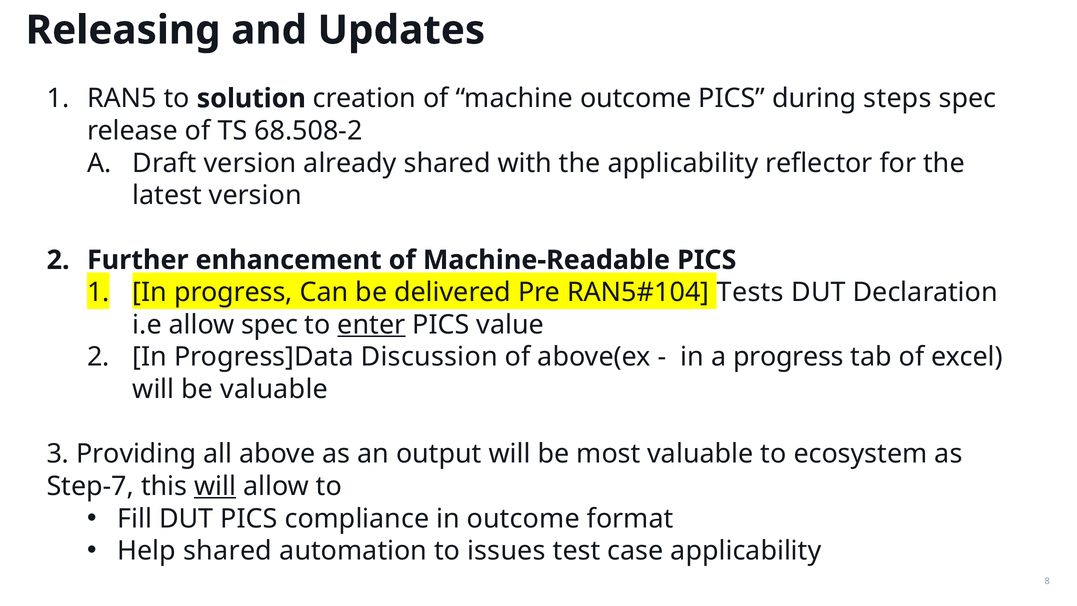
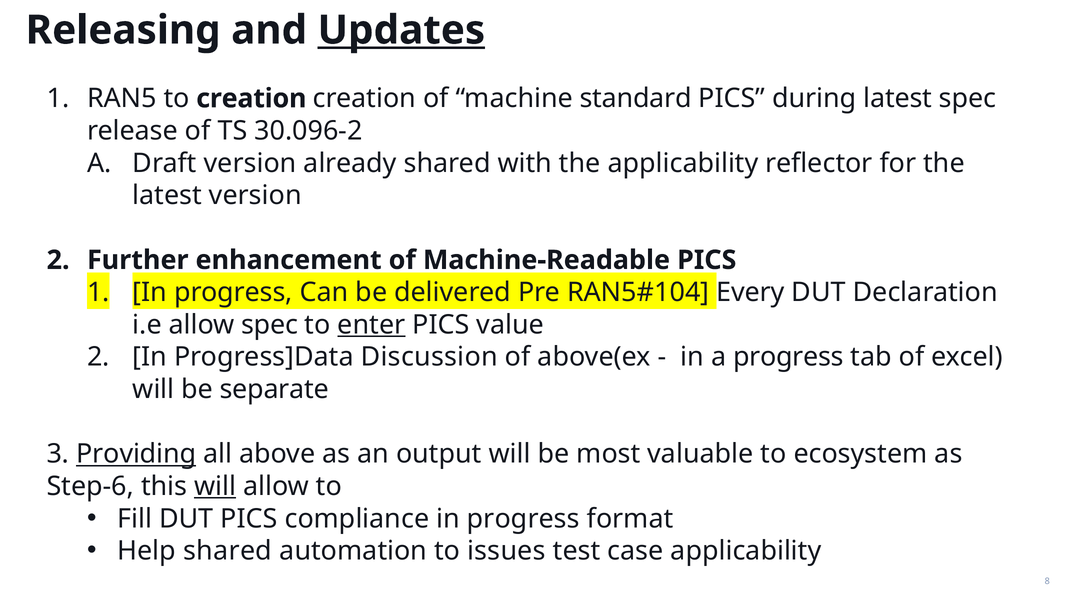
Updates underline: none -> present (401, 30)
to solution: solution -> creation (251, 98)
machine outcome: outcome -> standard (636, 98)
during steps: steps -> latest (898, 98)
68.508-2: 68.508-2 -> 30.096-2 (308, 131)
Tests: Tests -> Every (751, 292)
be valuable: valuable -> separate (274, 389)
Providing underline: none -> present (136, 454)
Step-7: Step-7 -> Step-6 (90, 486)
compliance in outcome: outcome -> progress (523, 518)
